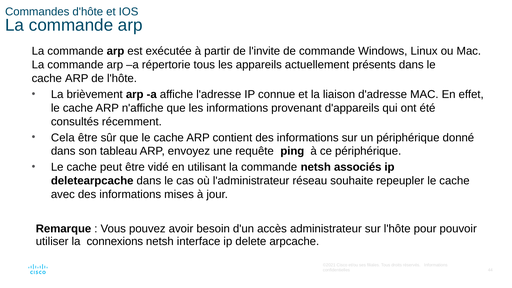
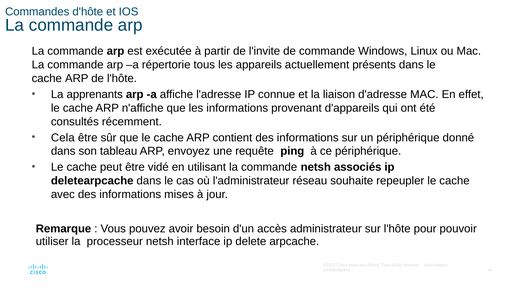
brièvement: brièvement -> apprenants (95, 94)
connexions: connexions -> processeur (115, 242)
